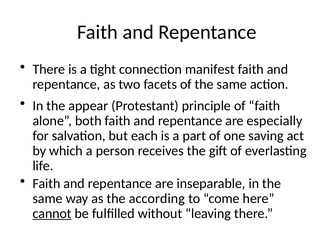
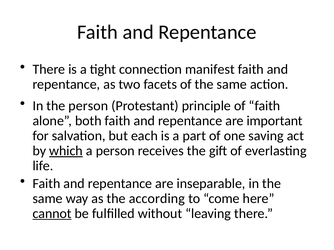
the appear: appear -> person (88, 106)
especially: especially -> important (275, 121)
which underline: none -> present (66, 151)
